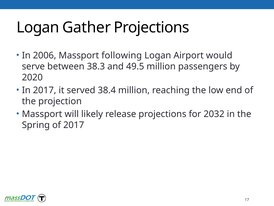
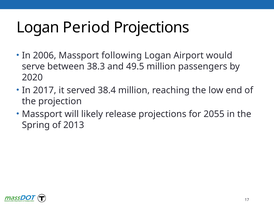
Gather: Gather -> Period (86, 27)
2032: 2032 -> 2055 (214, 114)
of 2017: 2017 -> 2013 (74, 125)
